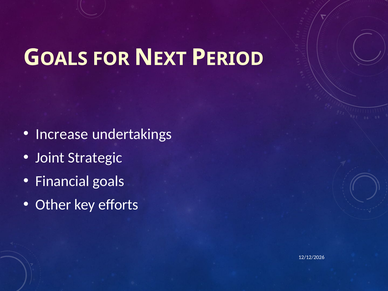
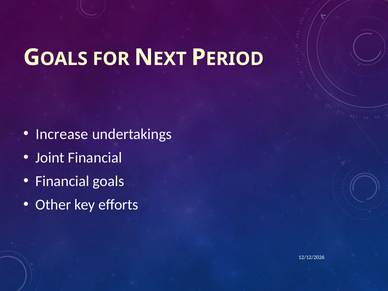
Joint Strategic: Strategic -> Financial (95, 158)
